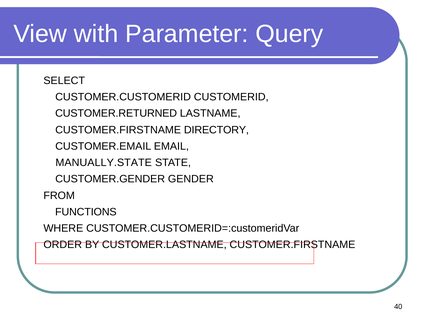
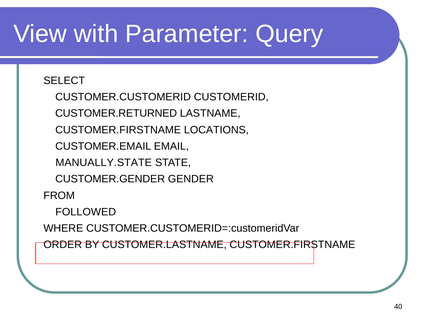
DIRECTORY: DIRECTORY -> LOCATIONS (216, 130)
FUNCTIONS: FUNCTIONS -> FOLLOWED (86, 212)
